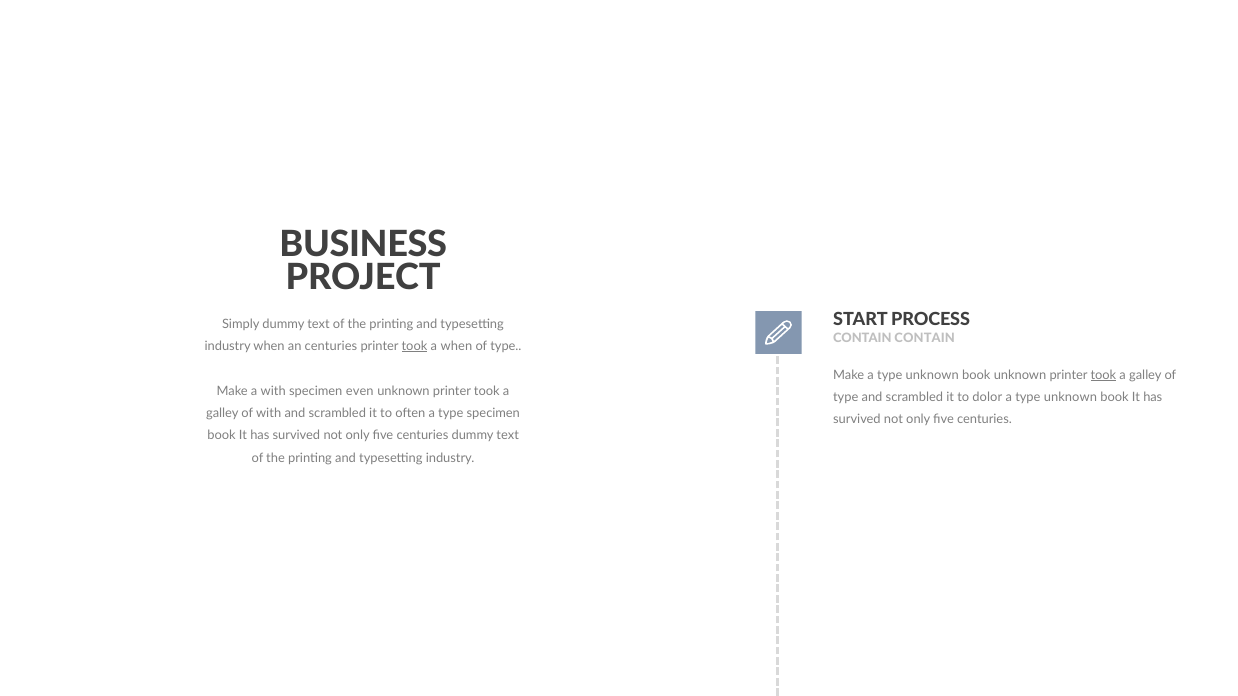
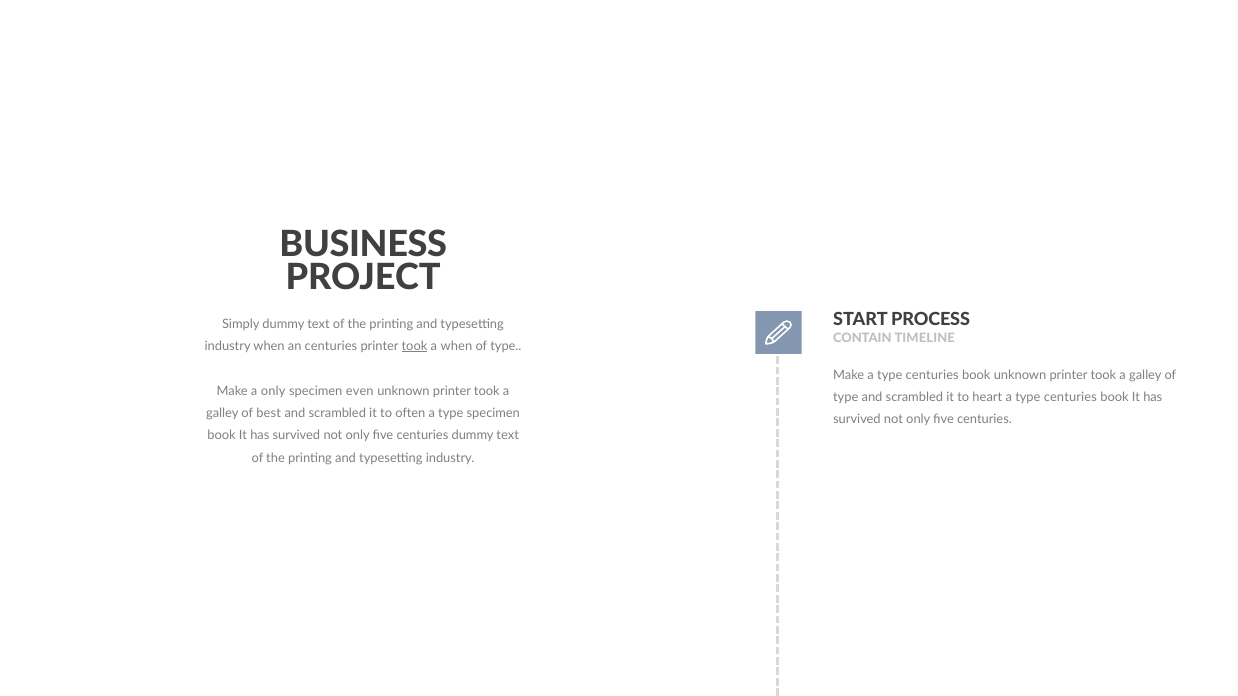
CONTAIN CONTAIN: CONTAIN -> TIMELINE (925, 339)
Make a type unknown: unknown -> centuries (932, 375)
took underline: present -> none (1103, 375)
a with: with -> only (273, 391)
dolor: dolor -> heart (987, 397)
unknown: unknown -> centuries (1070, 397)
of with: with -> best (269, 413)
